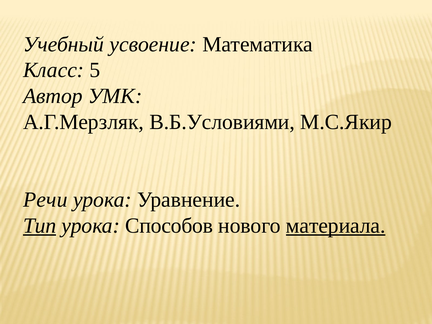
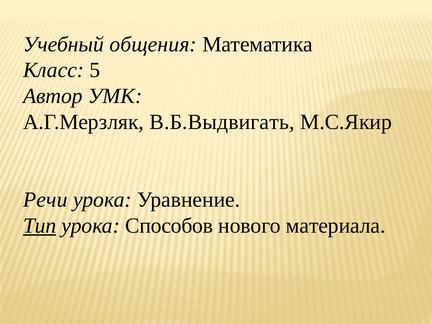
усвоение: усвоение -> общения (153, 44)
В.Б.Условиями: В.Б.Условиями -> В.Б.Выдвигать (222, 122)
материала underline: present -> none (336, 226)
